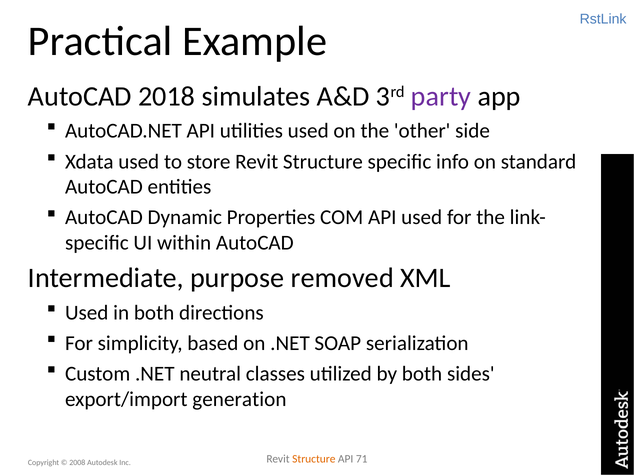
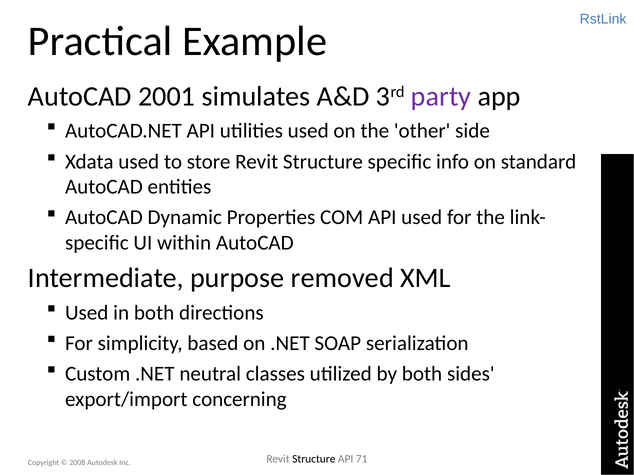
2018: 2018 -> 2001 (167, 97)
generation: generation -> concerning (239, 400)
Structure colour: orange -> black (314, 459)
